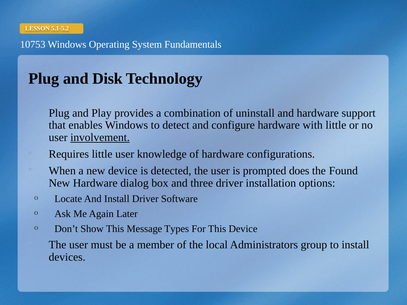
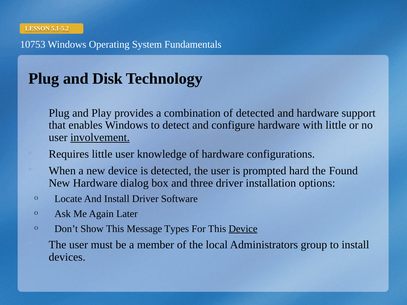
of uninstall: uninstall -> detected (255, 113)
does: does -> hard (299, 171)
Device underline: none -> present (243, 229)
